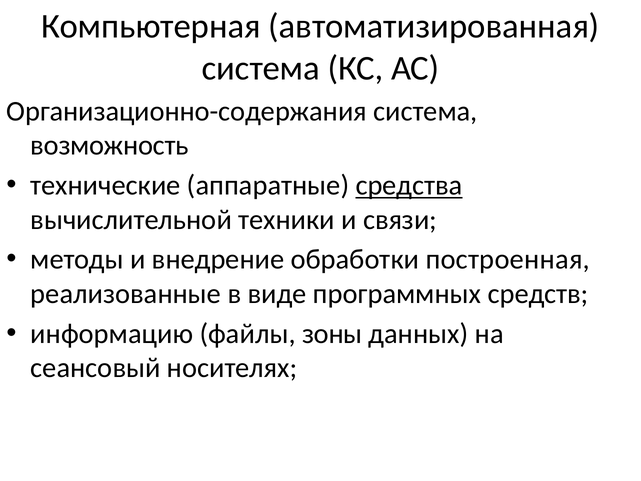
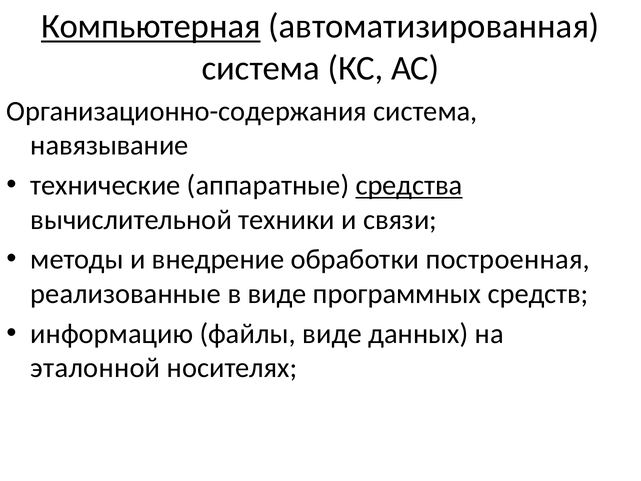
Компьютерная underline: none -> present (151, 26)
возможность: возможность -> навязывание (110, 145)
файлы зоны: зоны -> виде (332, 333)
сеансовый: сеансовый -> эталонной (95, 368)
